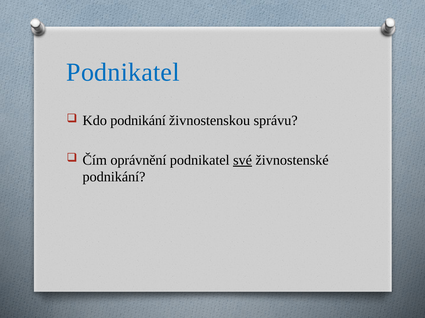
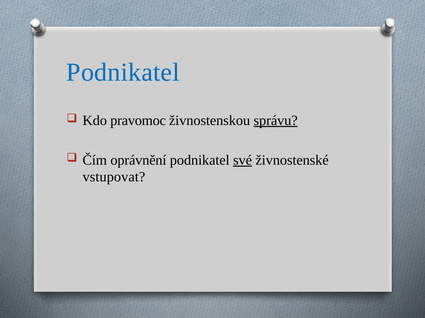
Kdo podnikání: podnikání -> pravomoc (138, 121)
správu underline: none -> present (276, 121)
podnikání: podnikání -> vstupovat (114, 177)
